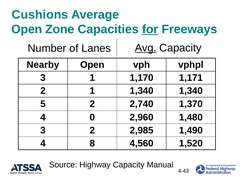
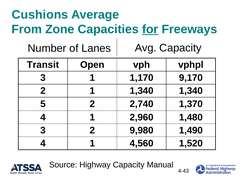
Open: Open -> From (27, 29)
Avg underline: present -> none (146, 48)
Nearby: Nearby -> Transit (43, 65)
1,171: 1,171 -> 9,170 (191, 78)
0: 0 -> 1 (92, 117)
2,985: 2,985 -> 9,980 (142, 130)
8: 8 -> 1 (92, 143)
